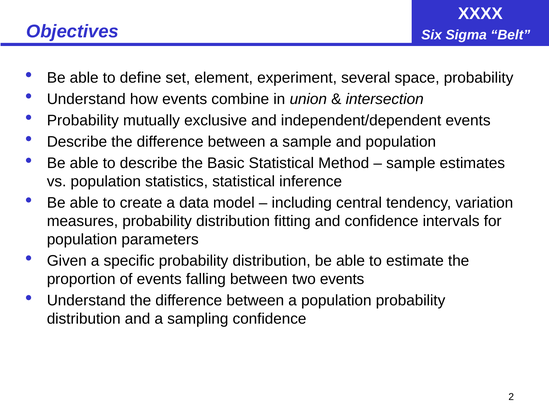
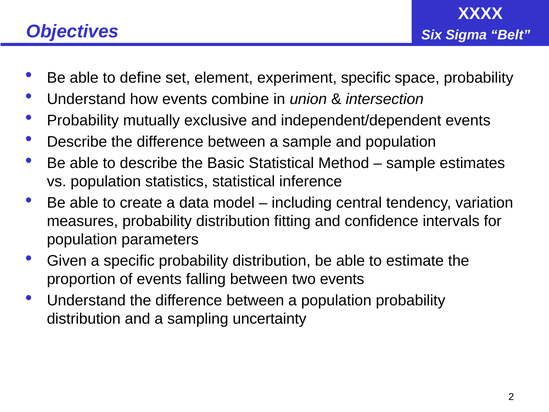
experiment several: several -> specific (366, 78)
sampling confidence: confidence -> uncertainty (270, 319)
